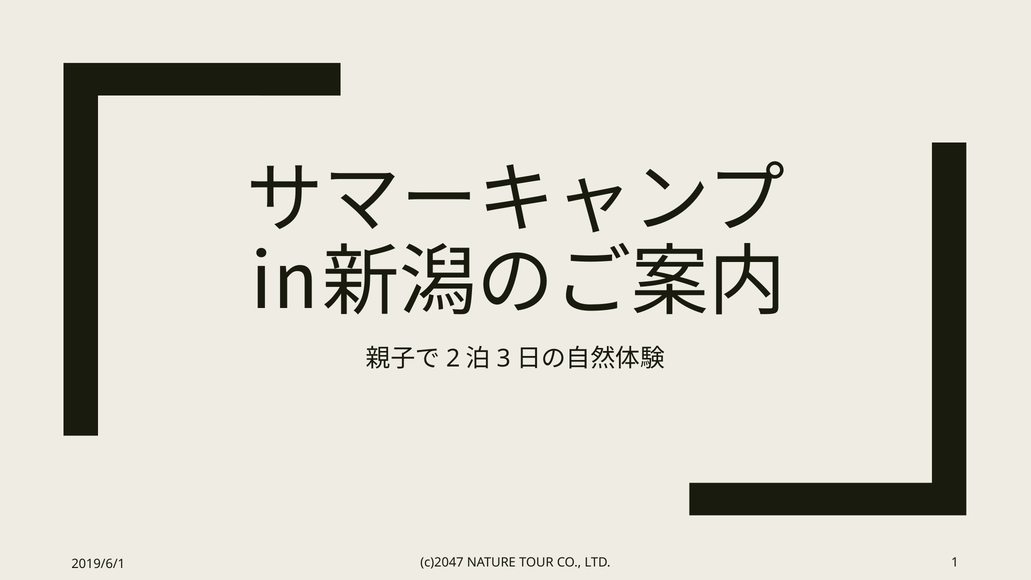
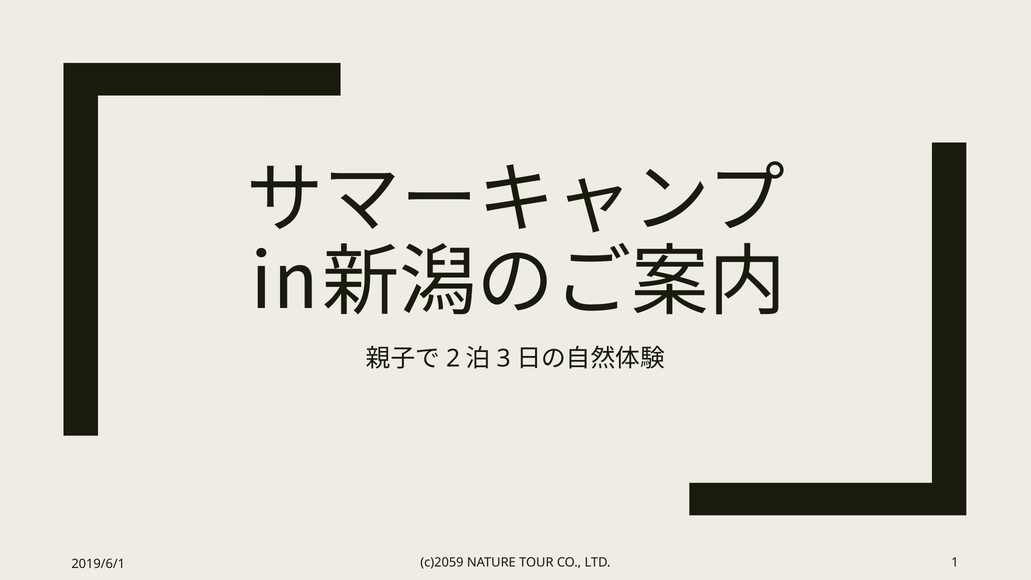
c)2047: c)2047 -> c)2059 (442, 563)
